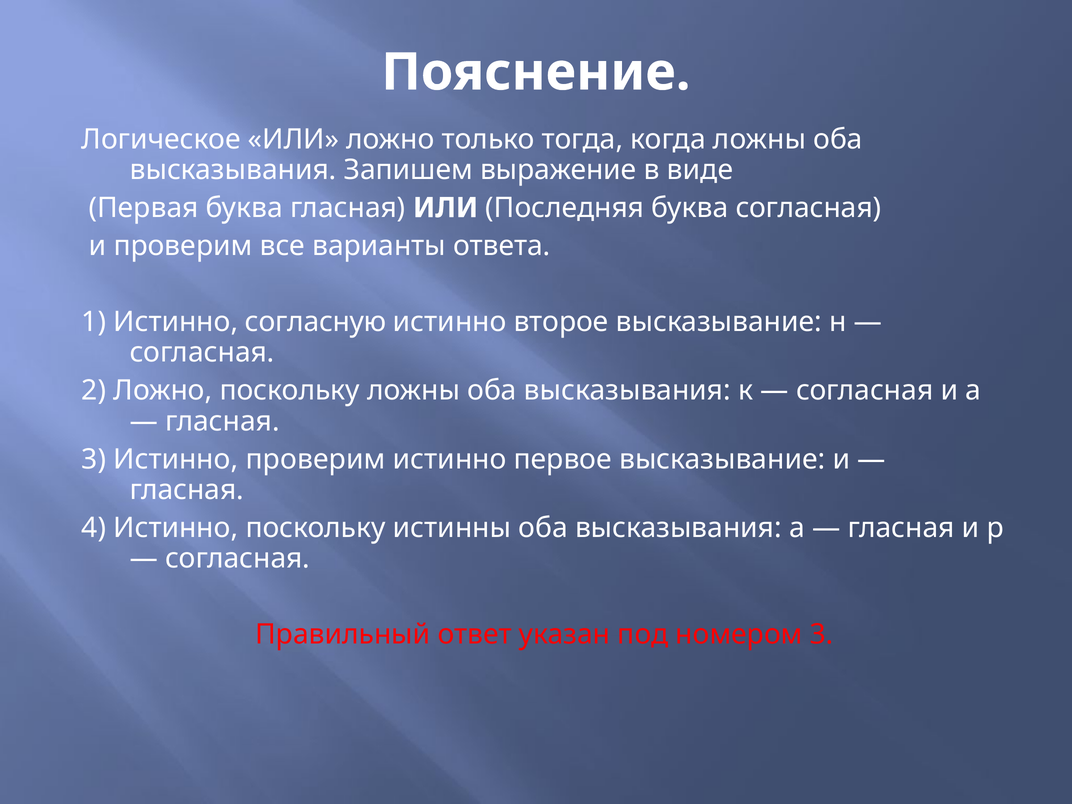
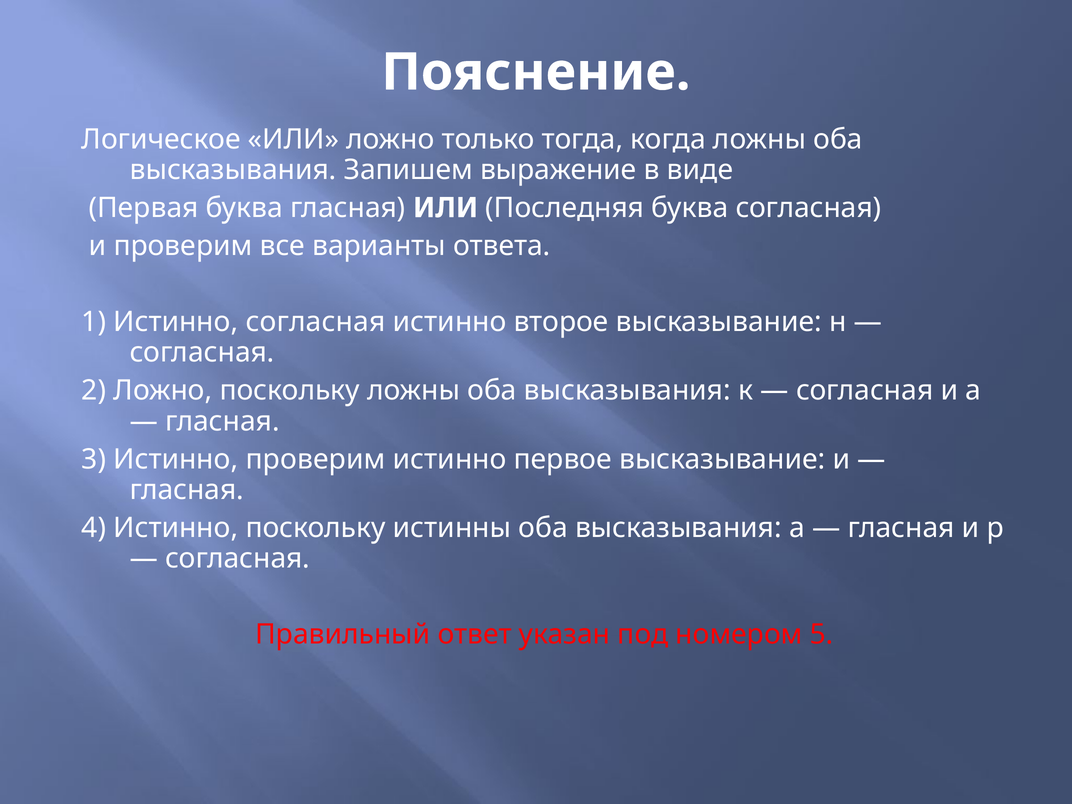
Истинно согласную: согласную -> согласная (316, 322)
номером 3: 3 -> 5 (822, 635)
